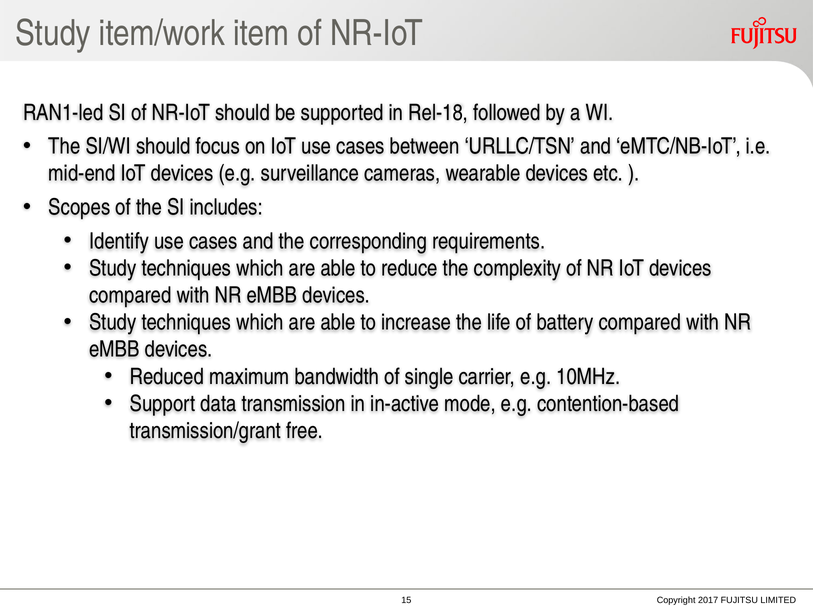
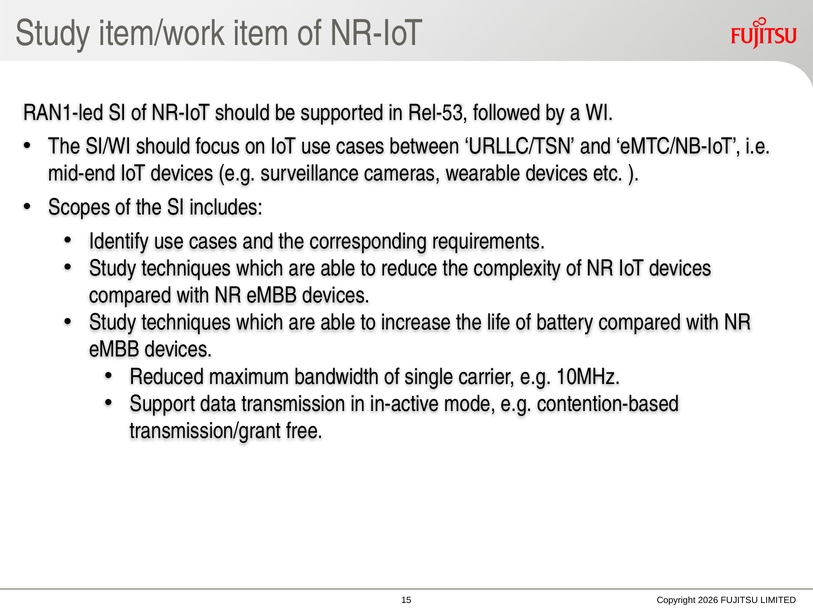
Rel-18: Rel-18 -> Rel-53 (438, 113)
2017: 2017 -> 2026 (708, 601)
